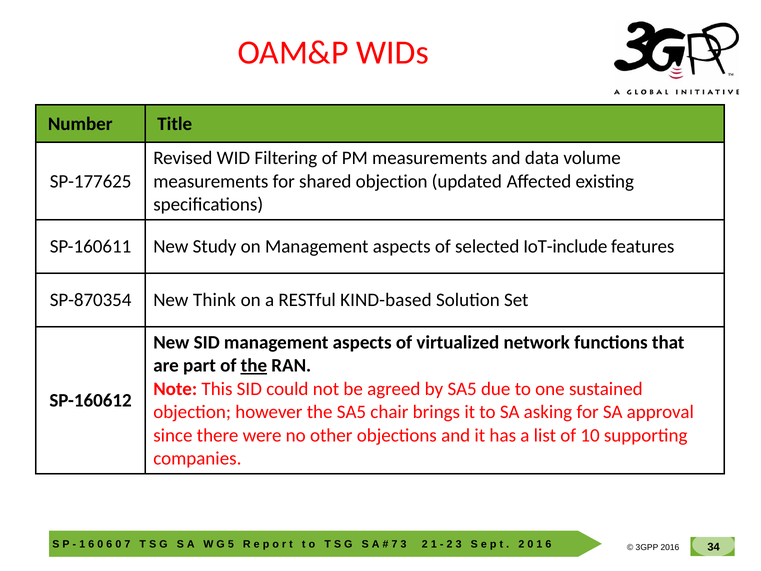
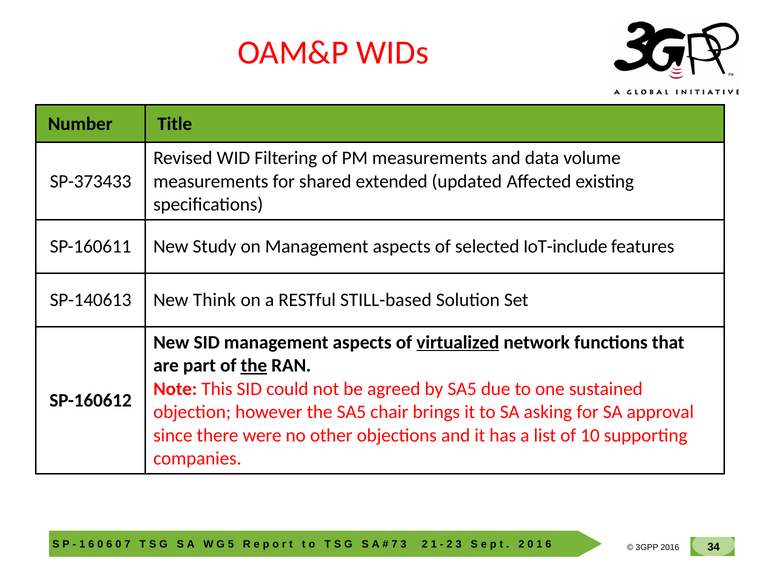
SP-177625: SP-177625 -> SP-373433 (91, 181)
shared objection: objection -> extended (392, 181)
SP-870354: SP-870354 -> SP-140613 (91, 300)
KIND-based: KIND-based -> STILL-based (386, 300)
virtualized underline: none -> present (458, 342)
